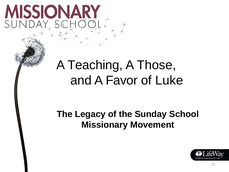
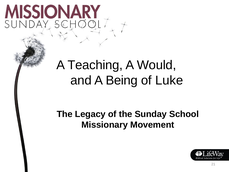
Those: Those -> Would (157, 65)
Favor: Favor -> Being (122, 80)
